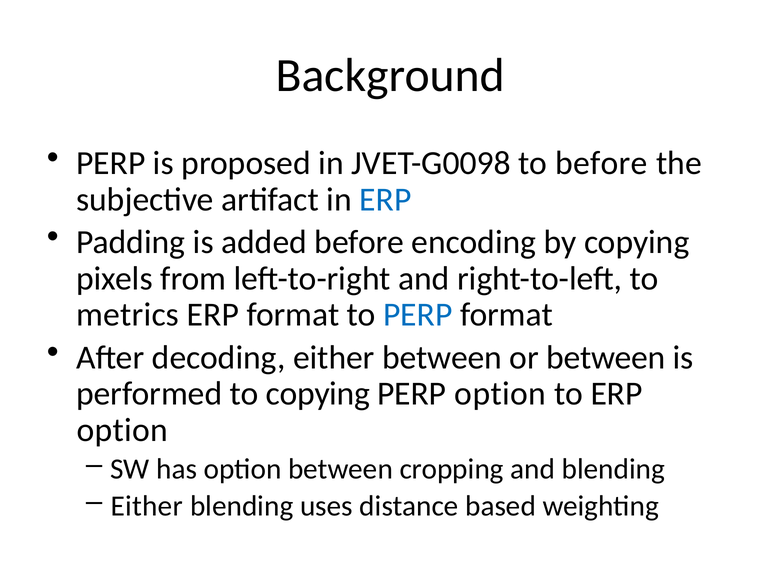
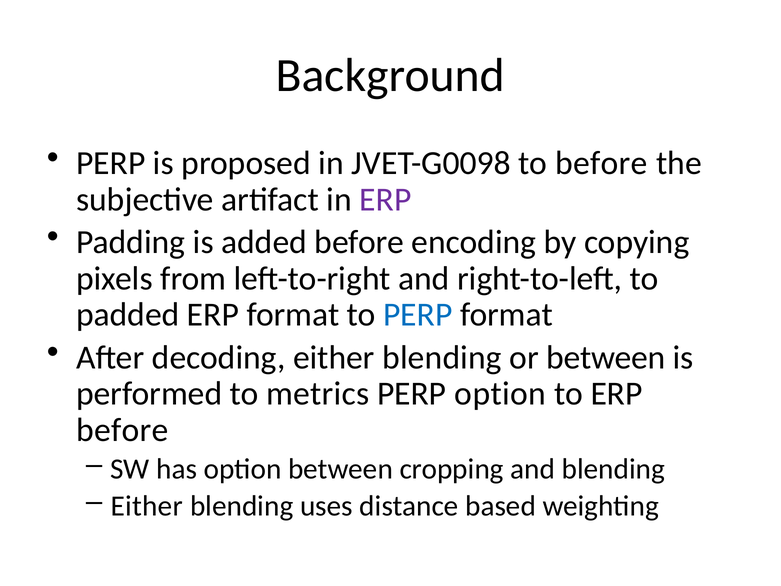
ERP colour: blue -> purple (385, 199)
metrics: metrics -> padded (128, 315)
decoding either between: between -> blending (442, 357)
to copying: copying -> metrics (318, 394)
option: option -> before (122, 430)
